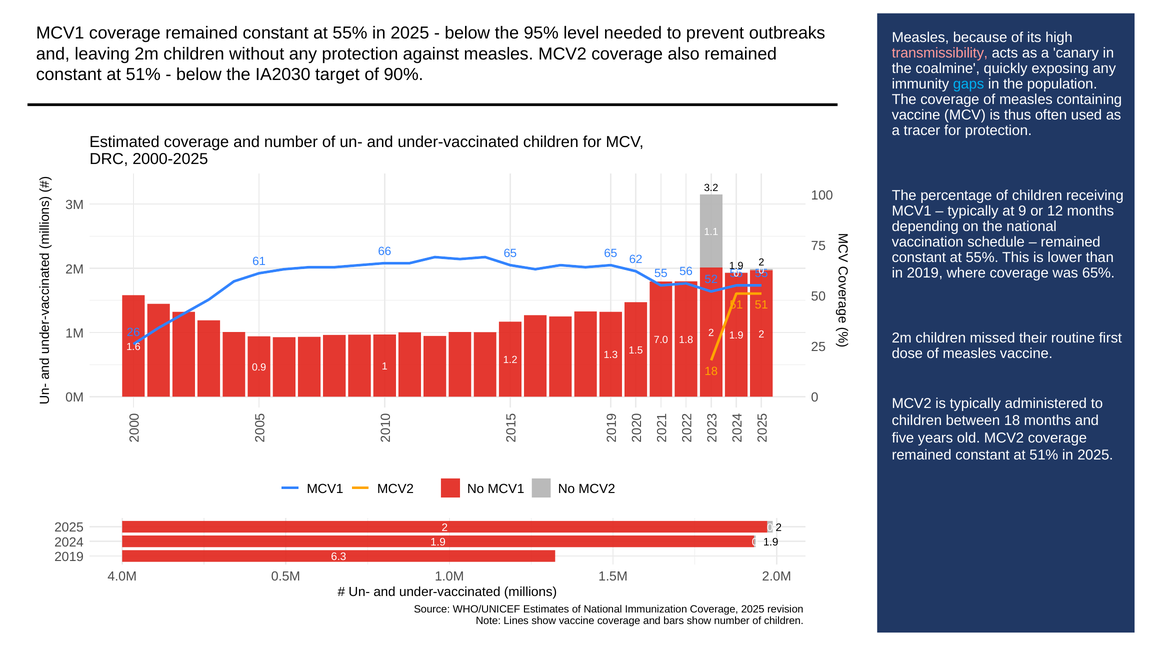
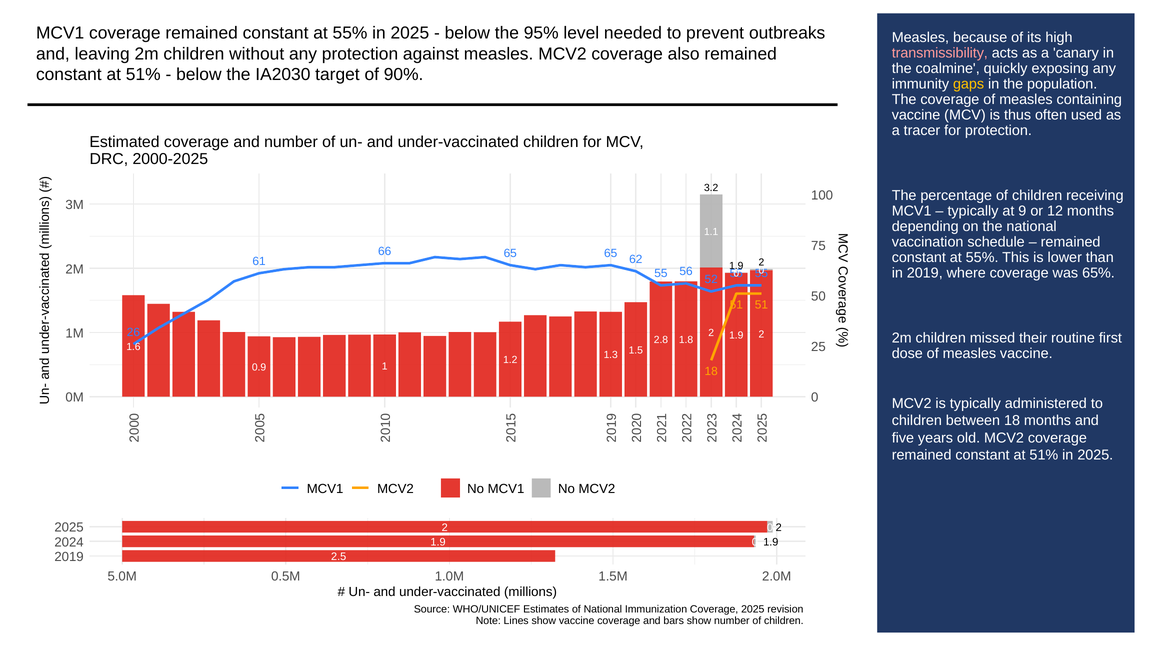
gaps colour: light blue -> yellow (969, 84)
7.0: 7.0 -> 2.8 (661, 340)
6.3: 6.3 -> 2.5 (339, 557)
4.0M: 4.0M -> 5.0M (122, 577)
